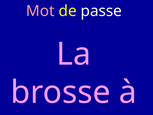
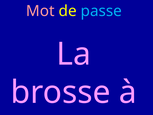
passe colour: white -> light blue (101, 11)
